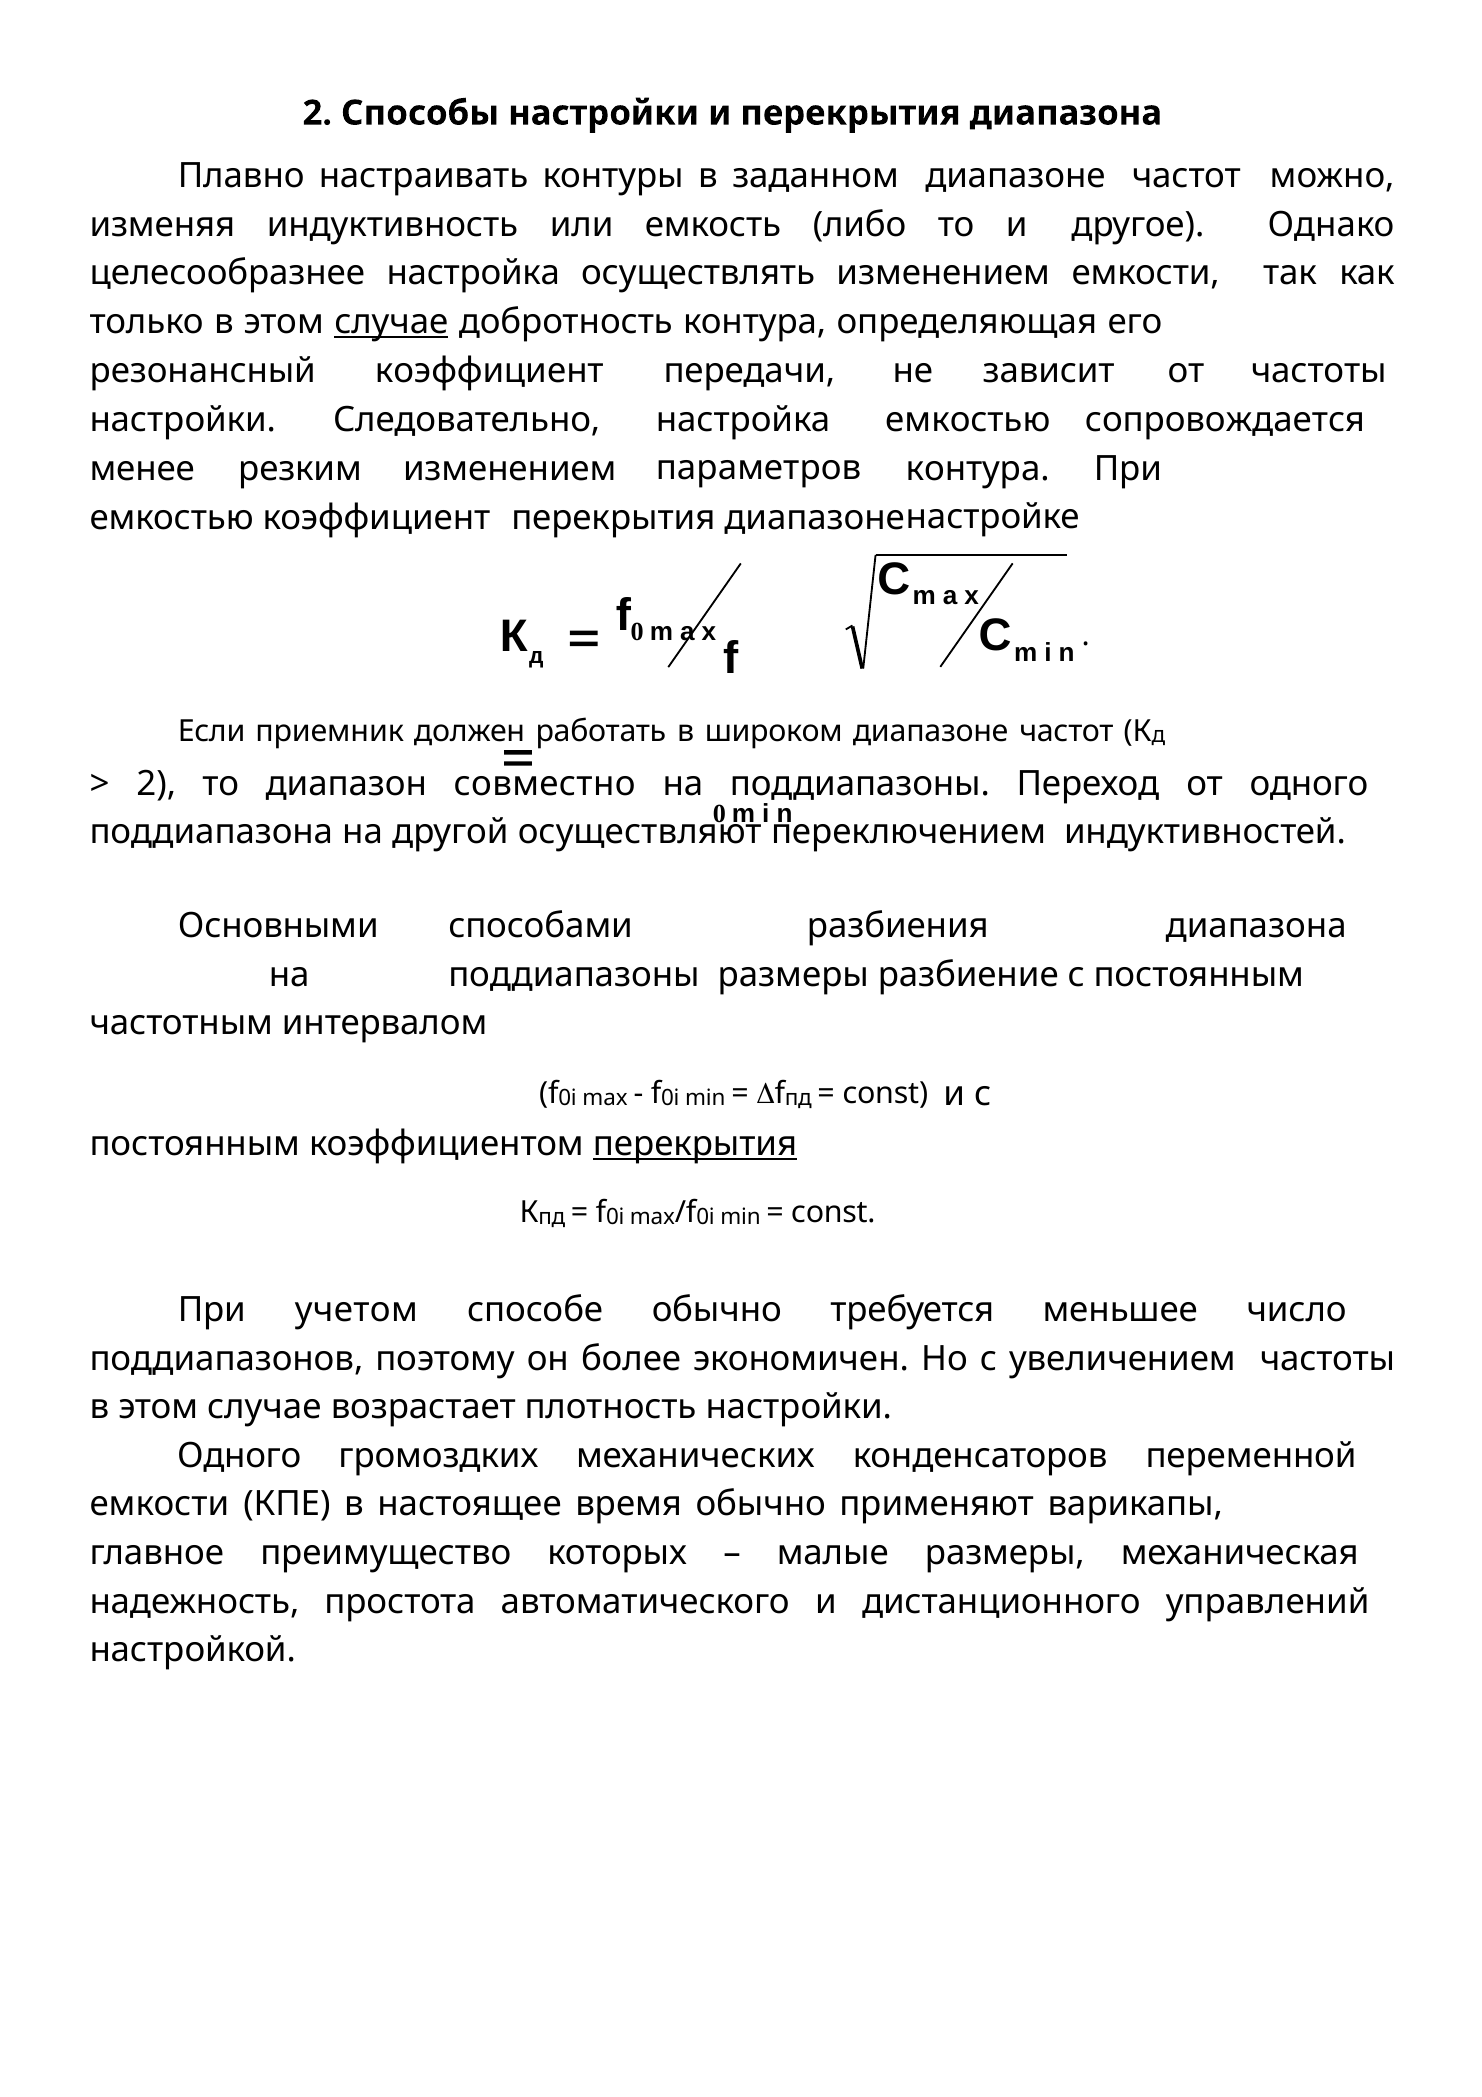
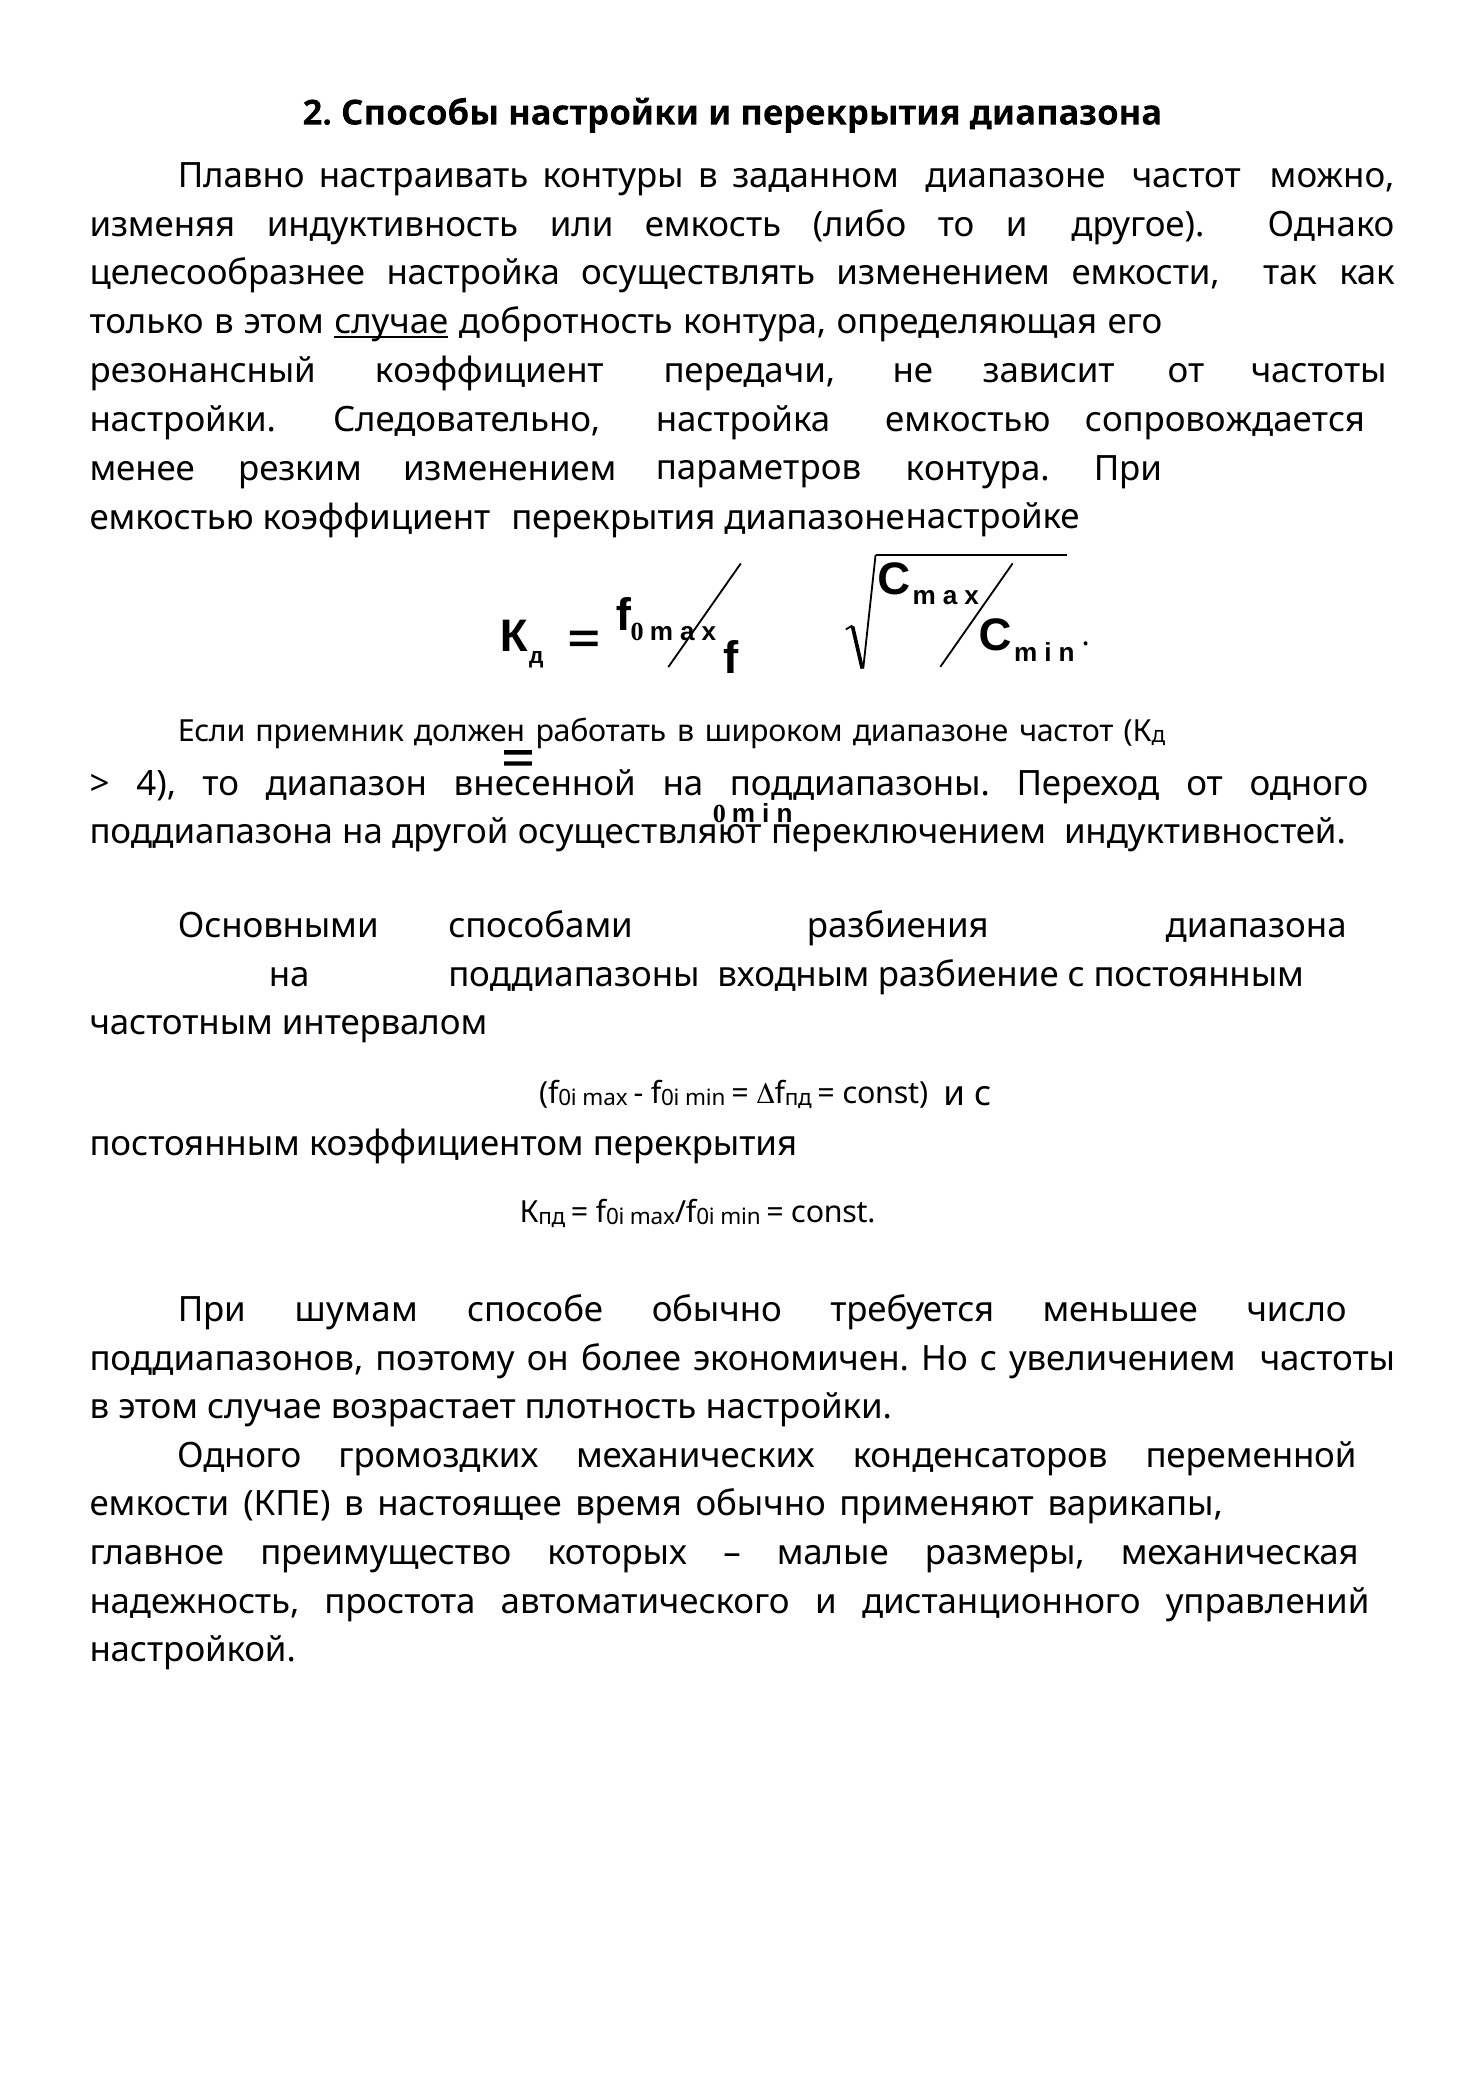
2: 2 -> 4 (156, 784)
совместно: совместно -> внесенной (545, 784)
поддиапазоны размеры: размеры -> входным (793, 975)
перекрытия underline: present -> none (695, 1144)
учетом: учетом -> шумам (356, 1310)
